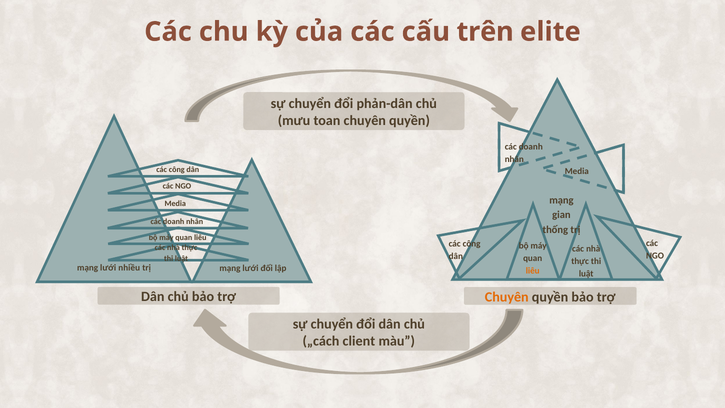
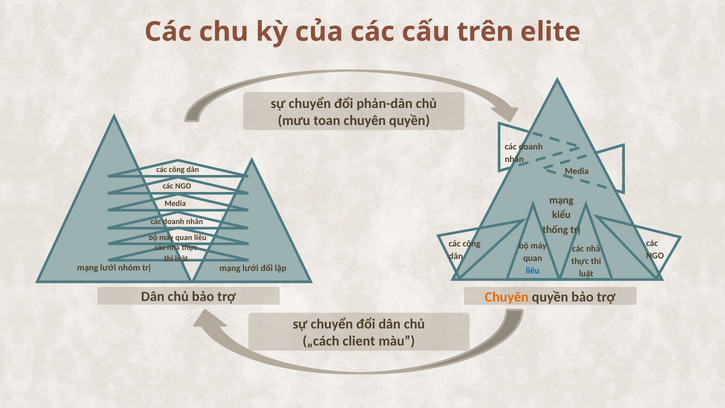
gian: gian -> kiểu (561, 215)
nhiều: nhiều -> nhóm (129, 268)
liêu colour: orange -> blue (533, 270)
